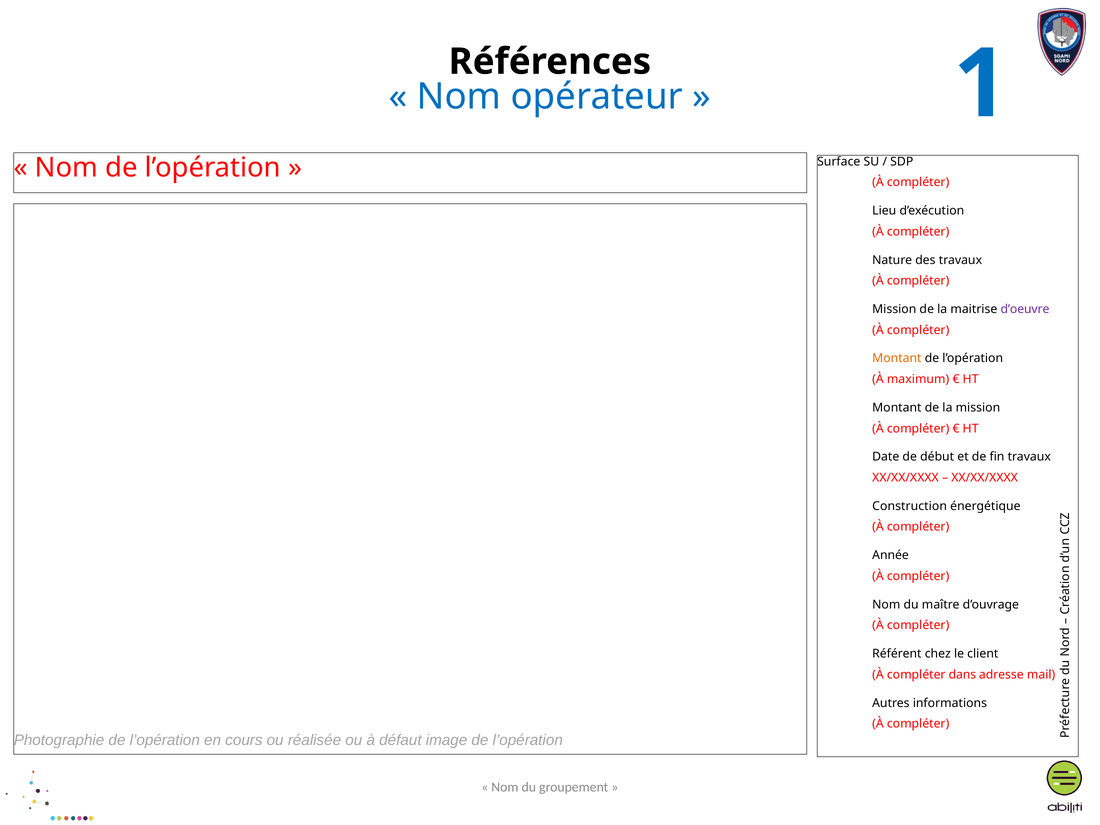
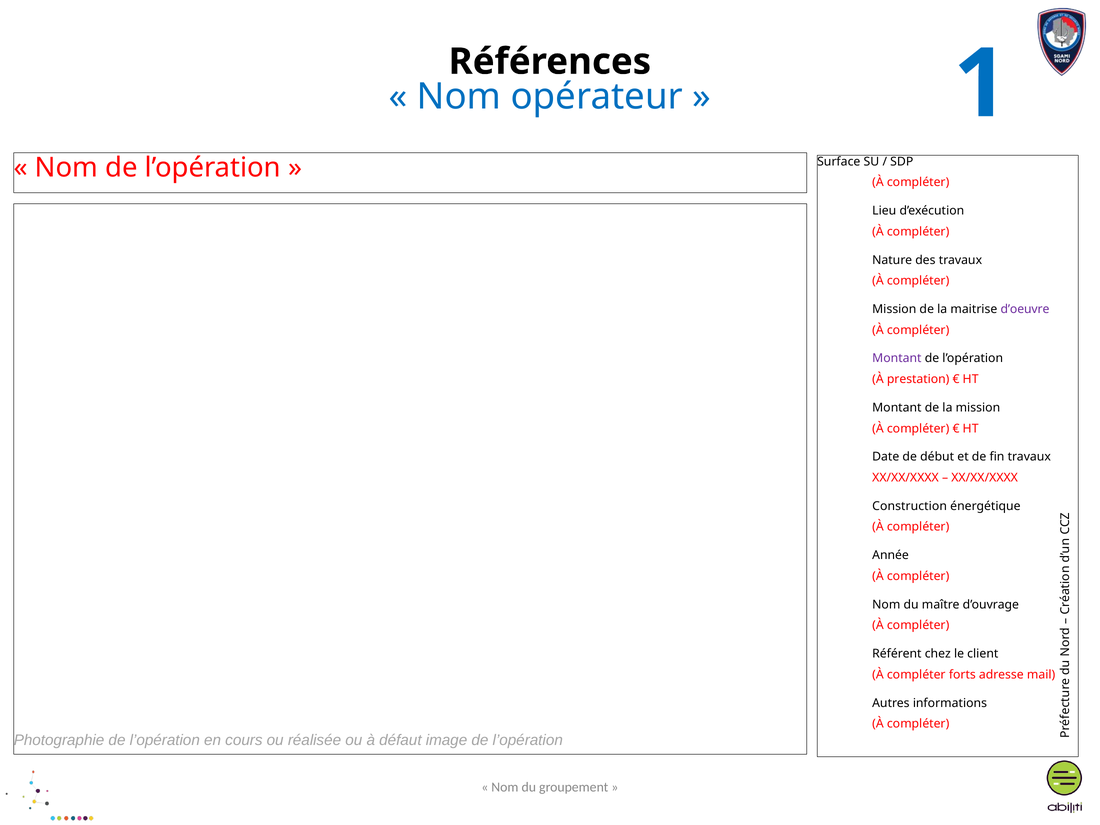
Montant colour: orange -> purple (897, 358)
maximum: maximum -> prestation (918, 379)
dans: dans -> forts (962, 675)
